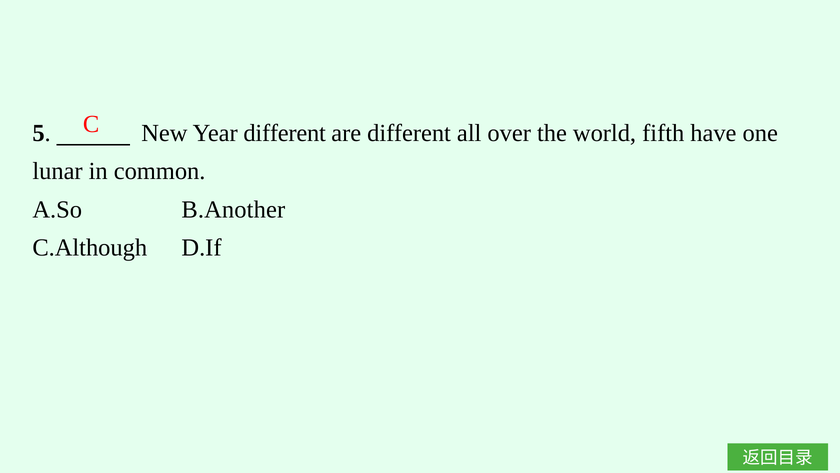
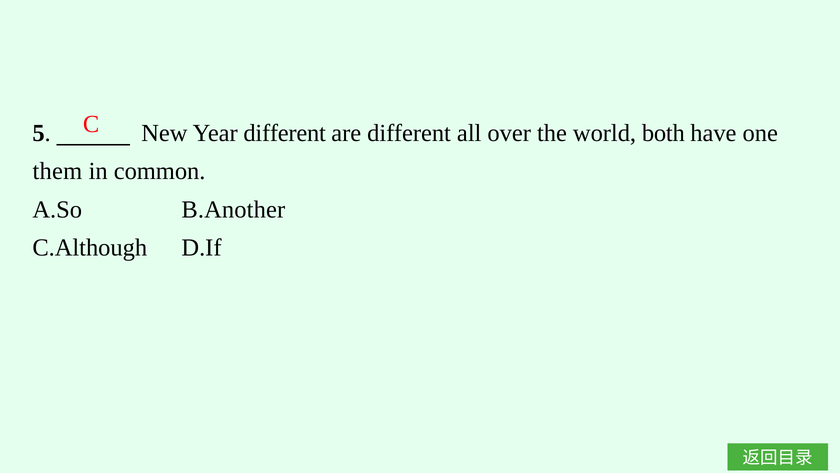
fifth: fifth -> both (663, 133)
lunar: lunar -> them (57, 171)
